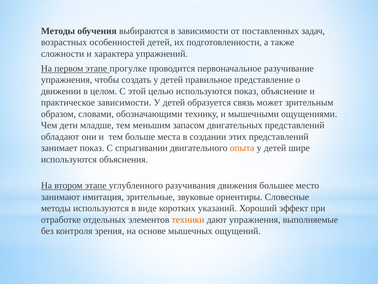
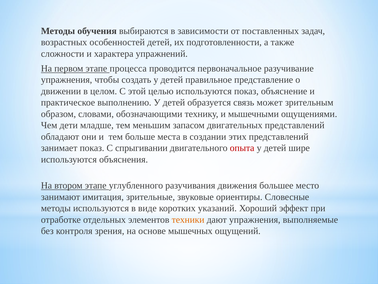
прогулке: прогулке -> процесса (128, 68)
практическое зависимости: зависимости -> выполнению (124, 102)
опыта colour: orange -> red (242, 148)
